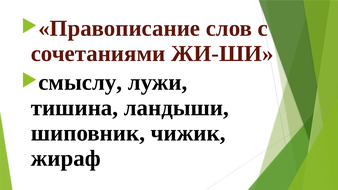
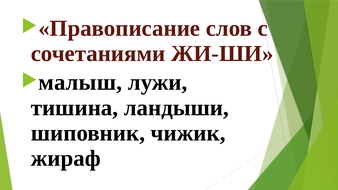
смыслу: смыслу -> малыш (80, 82)
